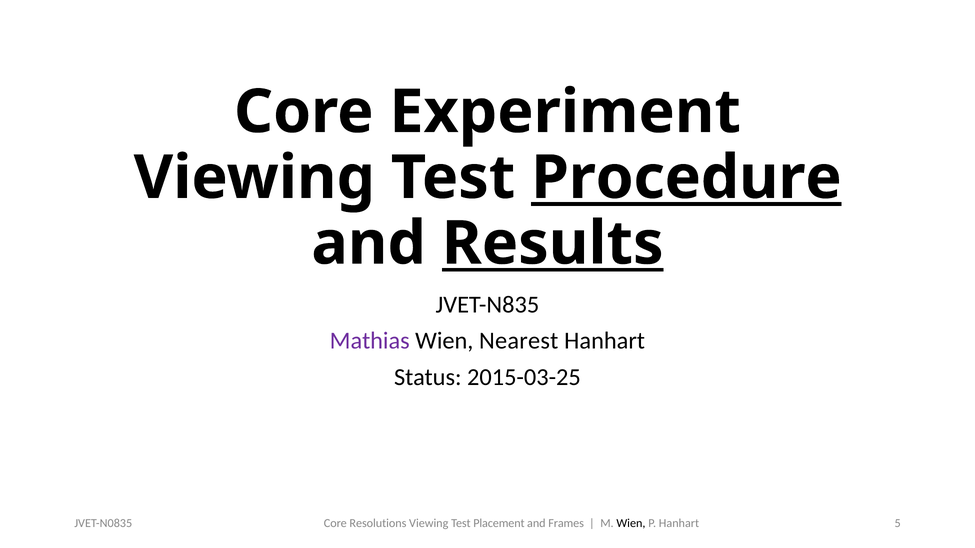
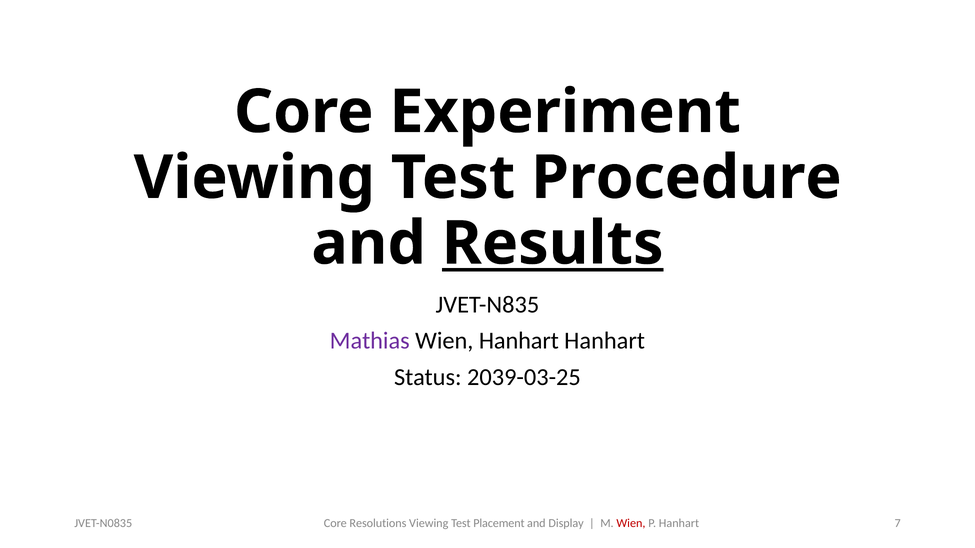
Procedure underline: present -> none (686, 178)
Wien Nearest: Nearest -> Hanhart (519, 341)
2015-03-25: 2015-03-25 -> 2039-03-25 (524, 378)
Frames: Frames -> Display (566, 524)
Wien colour: black -> red (631, 524)
5: 5 -> 7 (898, 524)
